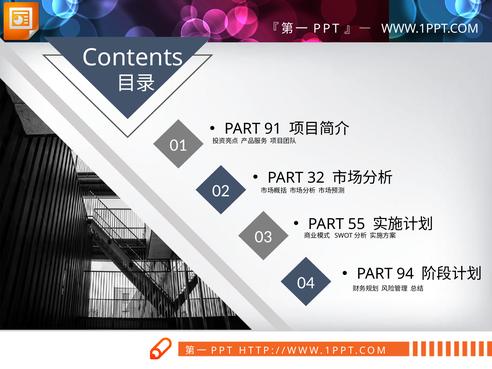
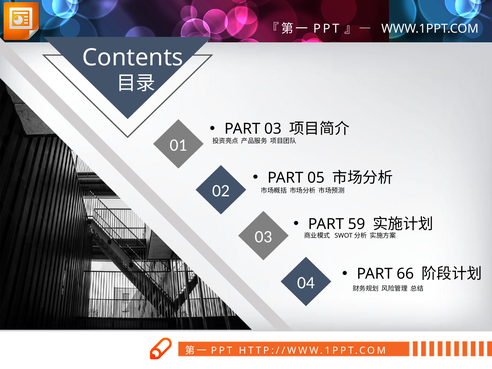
PART 91: 91 -> 03 (273, 129)
32: 32 -> 05 (316, 178)
55: 55 -> 59 (357, 224)
94: 94 -> 66 (405, 274)
